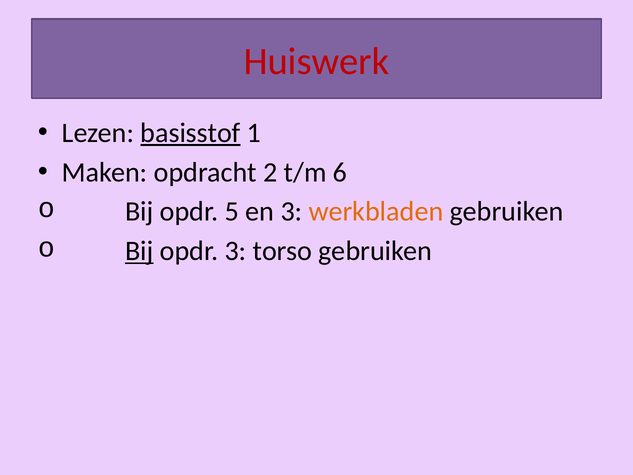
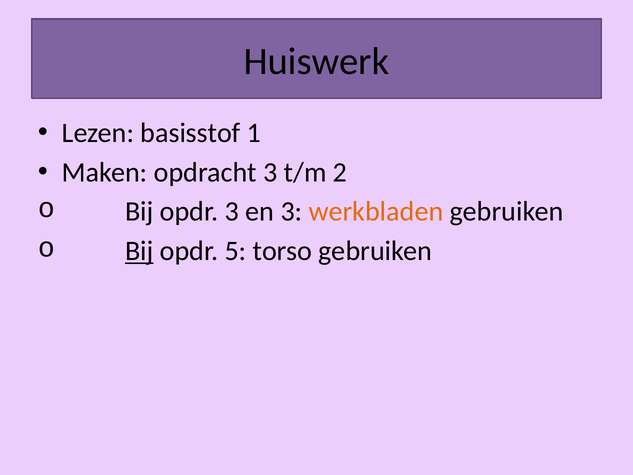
Huiswerk colour: red -> black (316, 61)
basisstof underline: present -> none (190, 133)
opdracht 2: 2 -> 3 (270, 172)
6: 6 -> 2 (340, 172)
opdr 5: 5 -> 3 (232, 212)
opdr 3: 3 -> 5 (236, 251)
